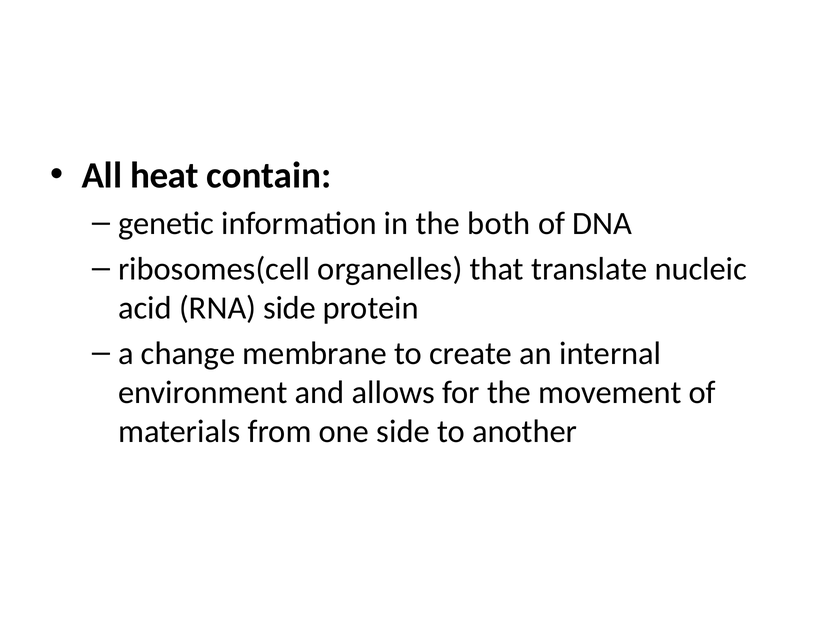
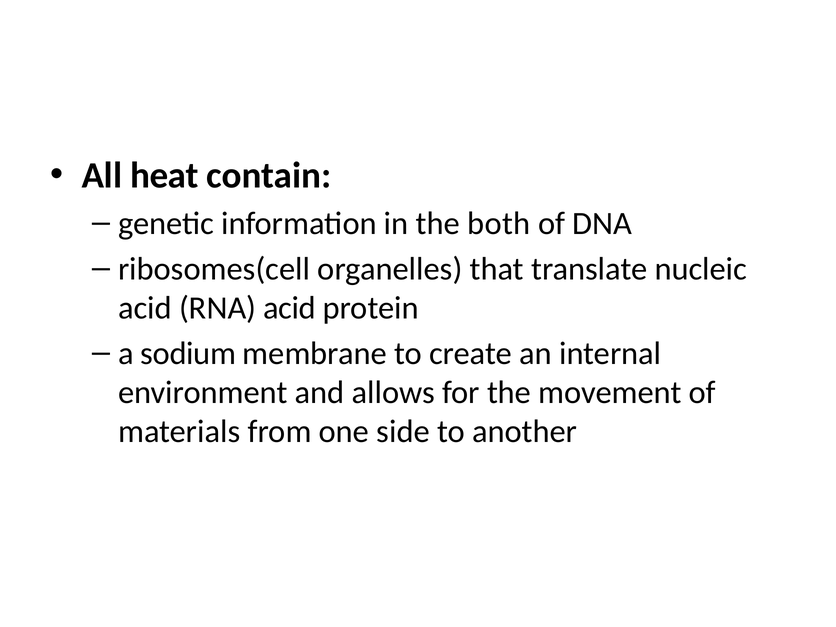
RNA side: side -> acid (290, 308)
change: change -> sodium (188, 354)
